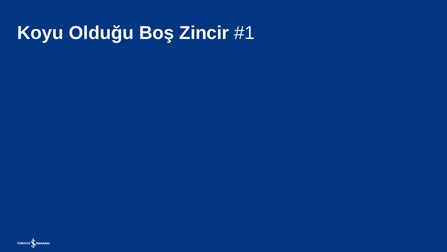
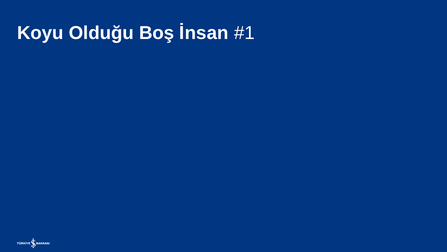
Zincir: Zincir -> İnsan (204, 33)
